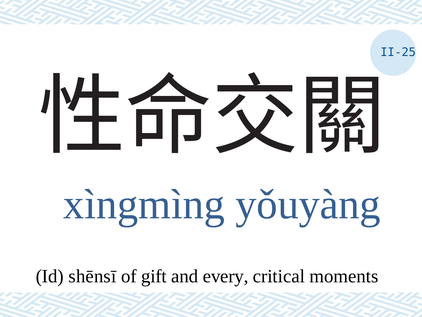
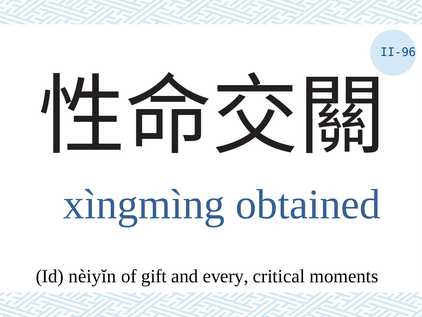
II-25: II-25 -> II-96 (398, 52)
yǒuyàng: yǒuyàng -> obtained (308, 204)
shēnsī: shēnsī -> nèiyǐn (92, 276)
